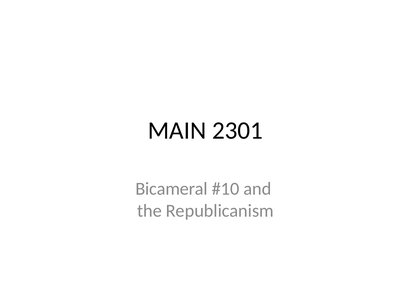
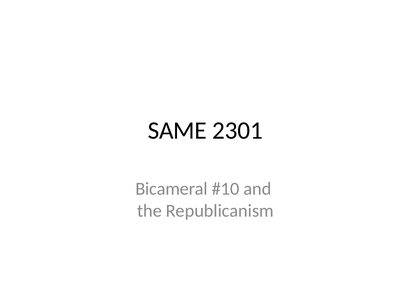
MAIN: MAIN -> SAME (177, 131)
